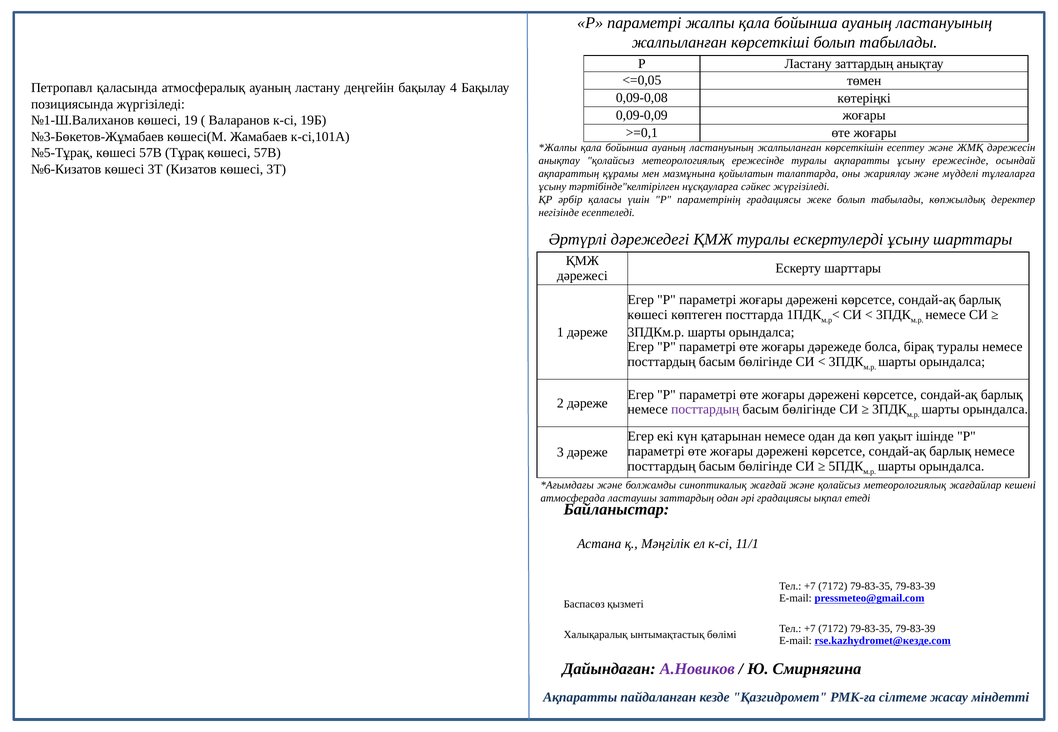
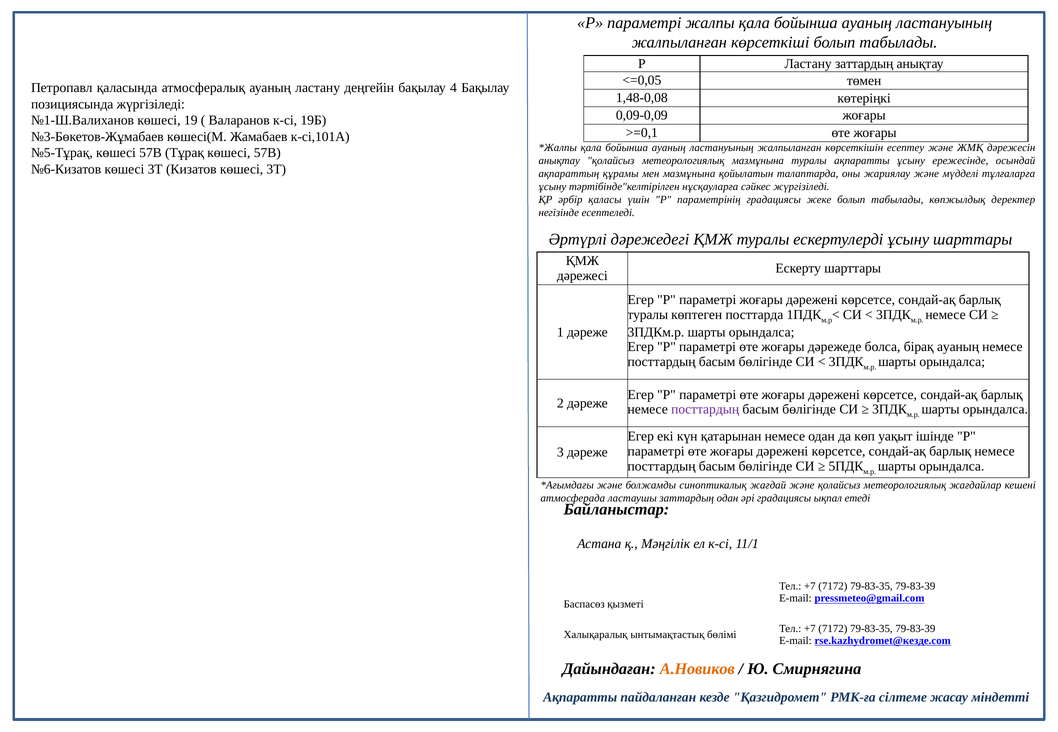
0,09-0,08: 0,09-0,08 -> 1,48-0,08 (642, 98)
метеорологиялық ережесінде: ережесінде -> мазмұнына (758, 161)
көшесі: көшесі -> туралы (648, 315)
бірақ туралы: туралы -> ауаның (958, 347)
А.Новиков colour: purple -> orange (697, 669)
